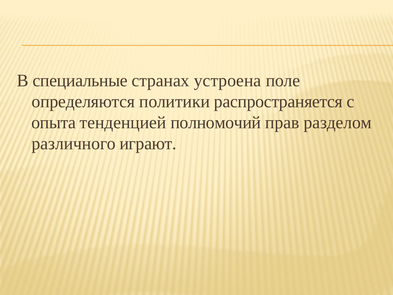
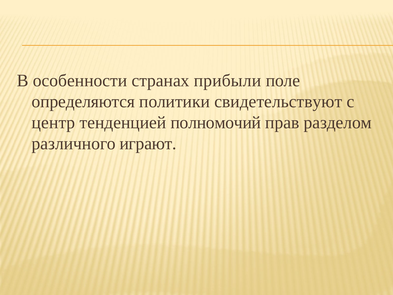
специальные: специальные -> особенности (80, 80)
устроена: устроена -> прибыли (228, 80)
распространяется: распространяется -> свидетельствуют (278, 101)
опыта: опыта -> центр (53, 122)
